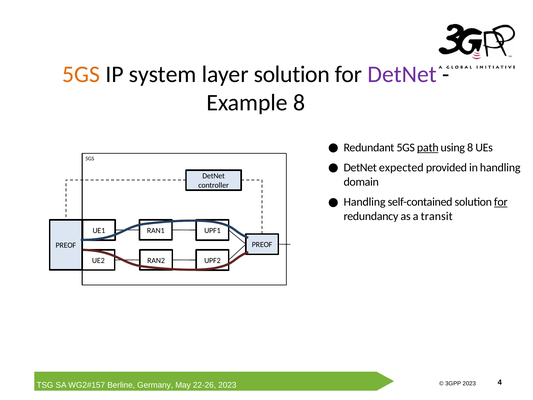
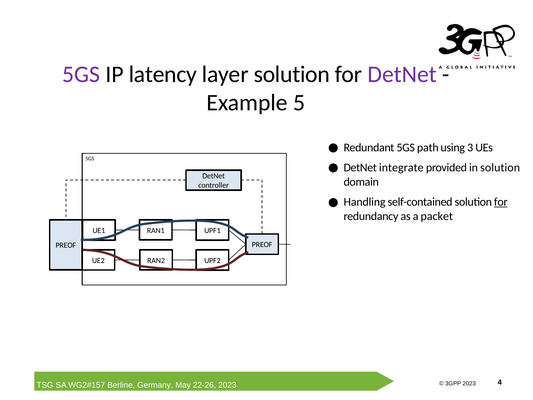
5GS colour: orange -> purple (81, 74)
system: system -> latency (163, 74)
Example 8: 8 -> 5 (299, 103)
path underline: present -> none (428, 147)
using 8: 8 -> 3 (470, 147)
expected: expected -> integrate (401, 167)
in handling: handling -> solution (500, 167)
transit: transit -> packet (437, 216)
